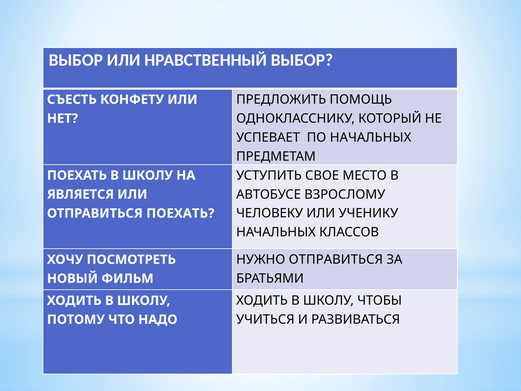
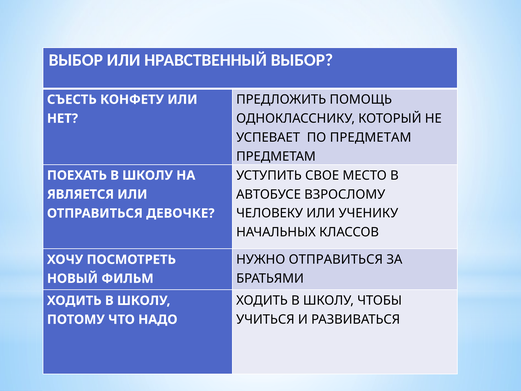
ПО НАЧАЛЬНЫХ: НАЧАЛЬНЫХ -> ПРЕДМЕТАМ (371, 137)
ОТПРАВИТЬСЯ ПОЕХАТЬ: ПОЕХАТЬ -> ДЕВОЧКЕ (180, 213)
